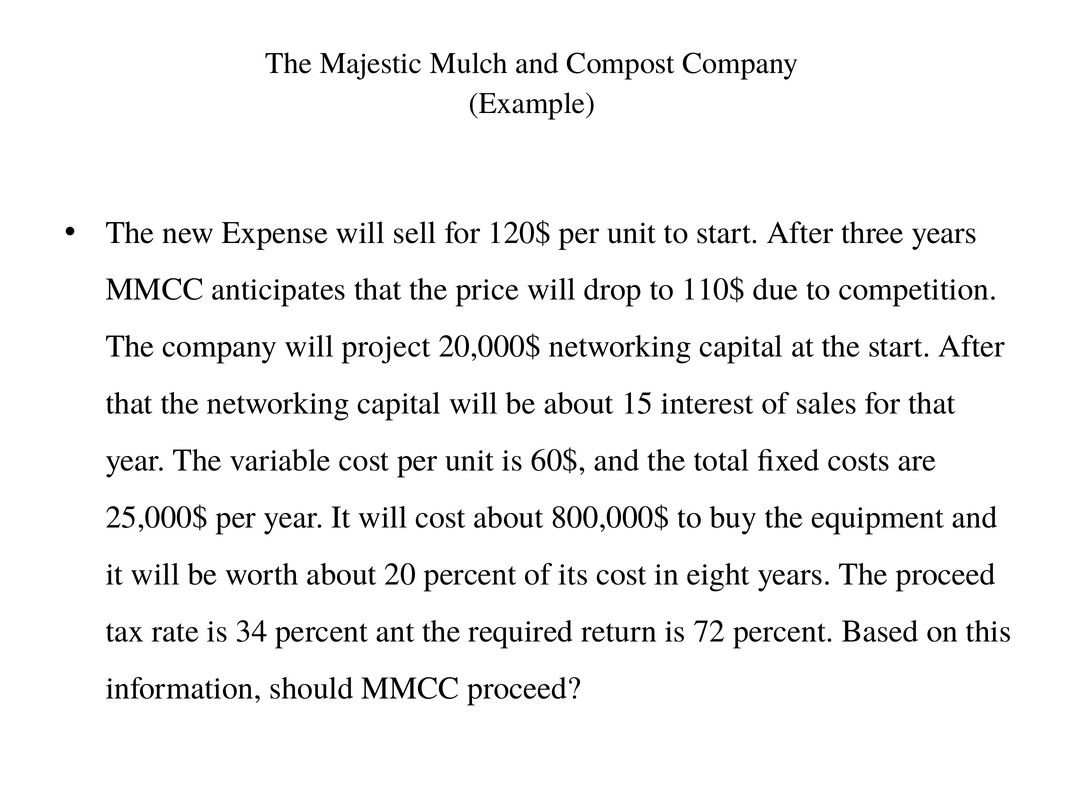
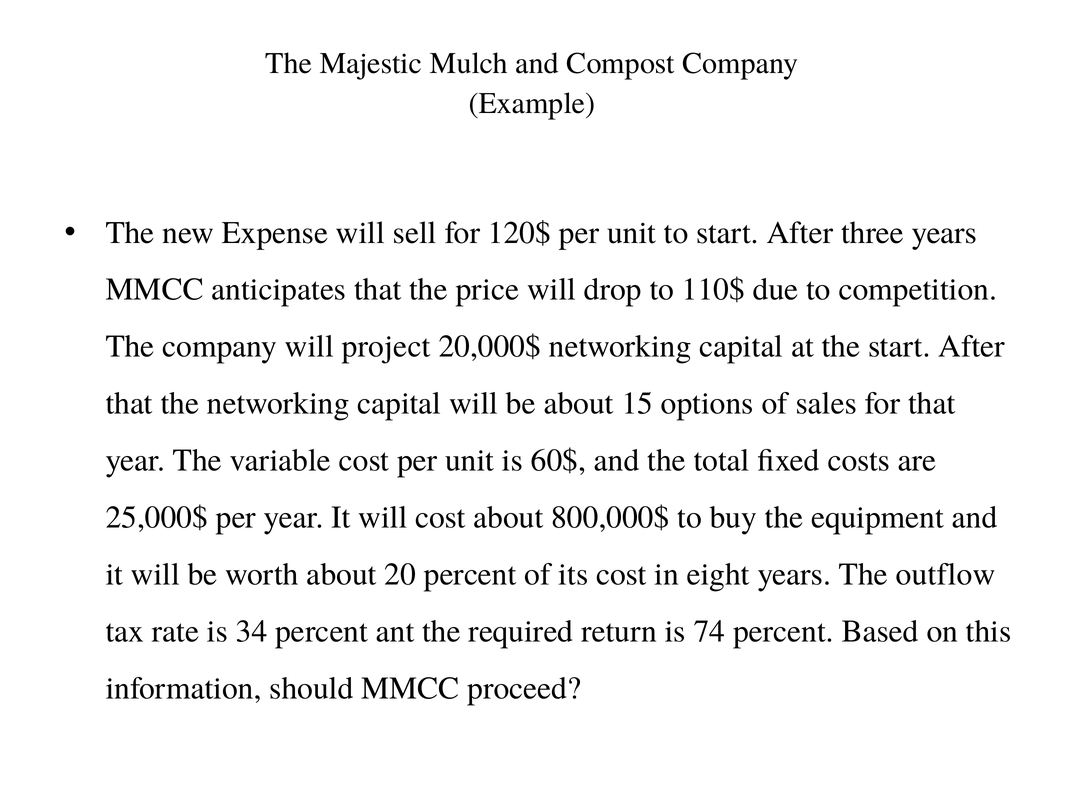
interest: interest -> options (707, 403)
The proceed: proceed -> outflow (946, 574)
72: 72 -> 74 (709, 631)
